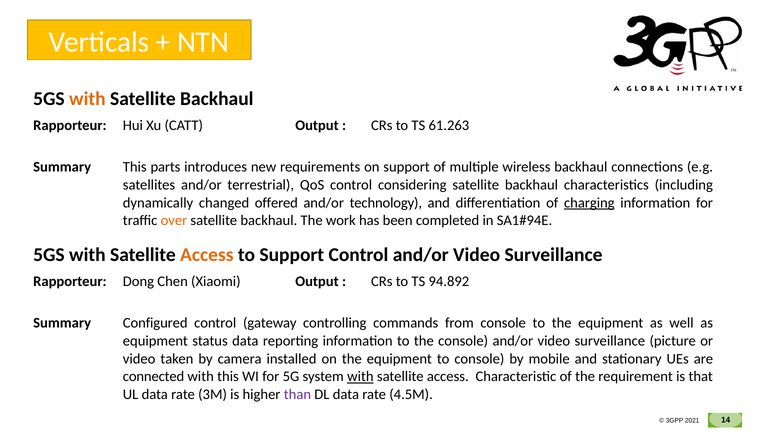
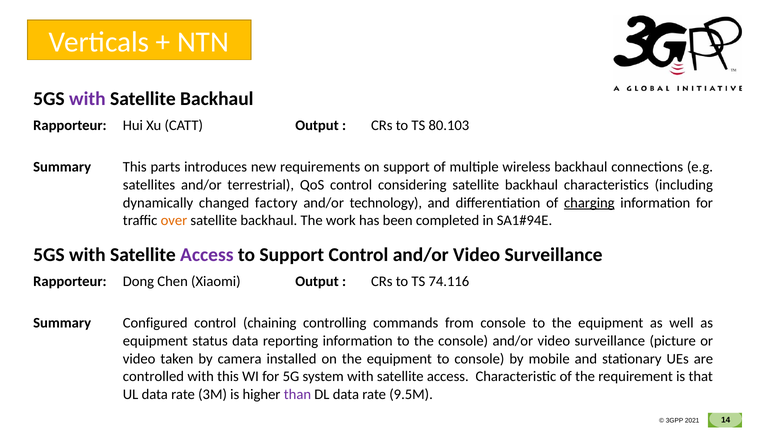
with colour: orange -> purple (87, 99)
61.263: 61.263 -> 80.103 (449, 125)
offered: offered -> factory (276, 203)
Access colour: orange -> purple (207, 255)
94.892: 94.892 -> 74.116 (449, 281)
gateway: gateway -> chaining (270, 323)
connected: connected -> controlled (153, 376)
with underline: present -> none (360, 376)
4.5M: 4.5M -> 9.5M (411, 394)
